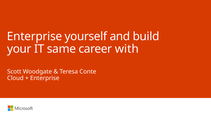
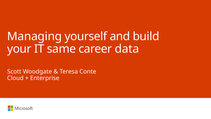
Enterprise: Enterprise -> Managing (35, 36)
with: with -> data (127, 49)
